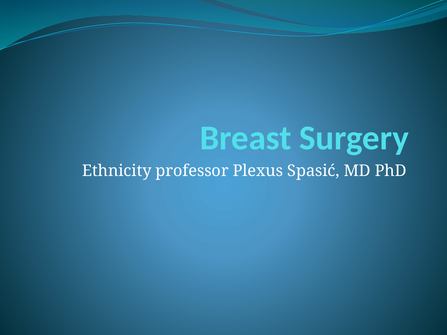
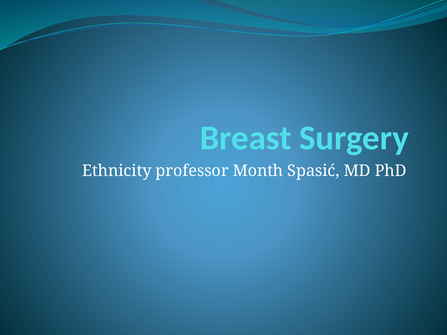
Plexus: Plexus -> Month (258, 171)
